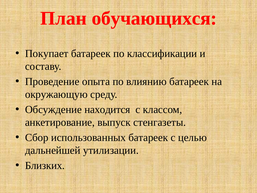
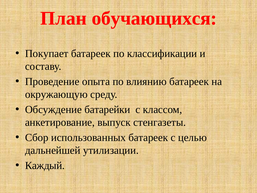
находится: находится -> батарейки (107, 109)
Близких: Близких -> Каждый (45, 165)
